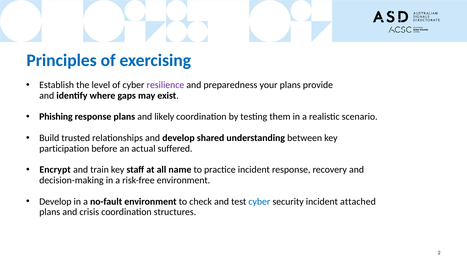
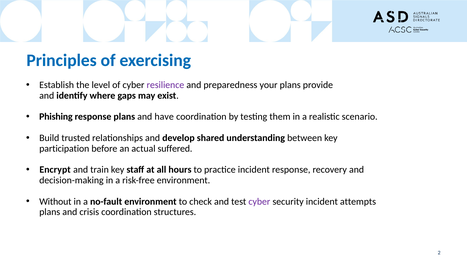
likely: likely -> have (164, 117)
name: name -> hours (180, 170)
Develop: Develop -> Without (55, 201)
cyber colour: blue -> purple (259, 201)
attached: attached -> attempts (358, 201)
